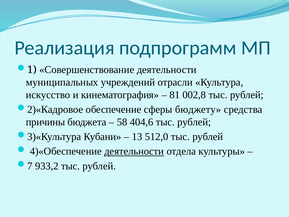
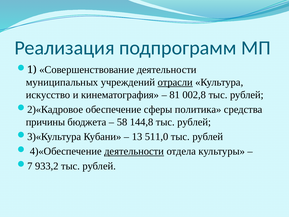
отрасли underline: none -> present (175, 82)
бюджету: бюджету -> политика (198, 109)
404,6: 404,6 -> 144,8 (142, 122)
512,0: 512,0 -> 511,0 (157, 137)
